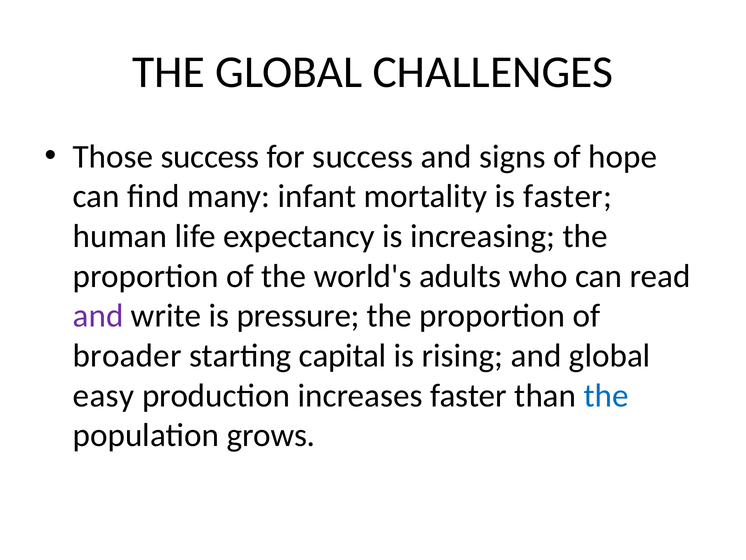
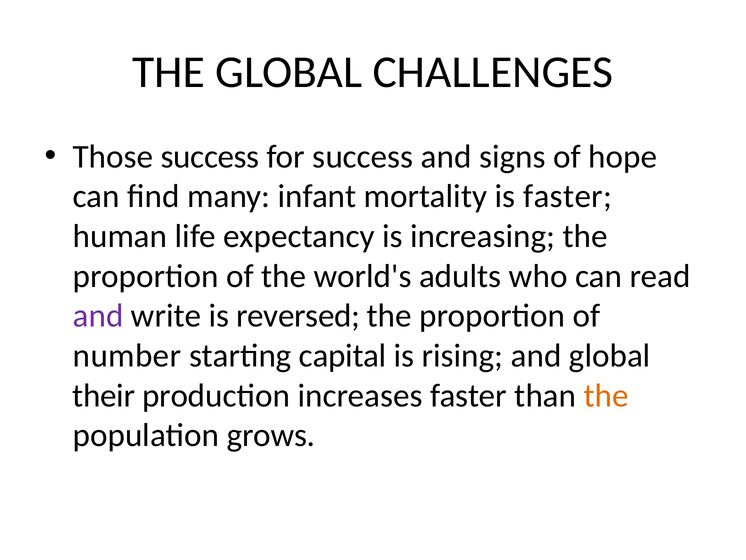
pressure: pressure -> reversed (298, 316)
broader: broader -> number (127, 355)
easy: easy -> their (104, 395)
the colour: blue -> orange (606, 395)
